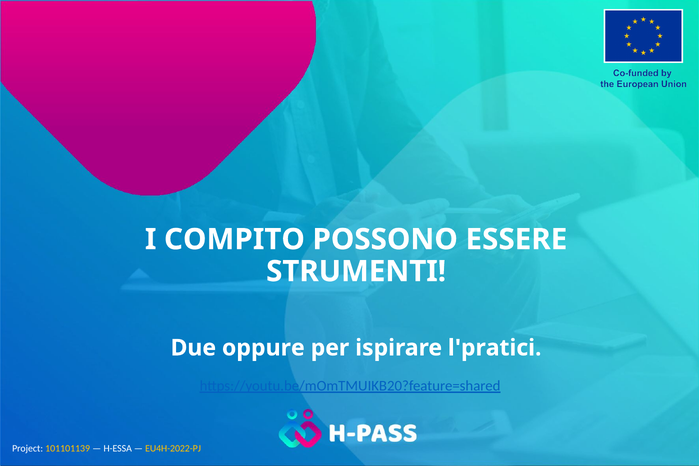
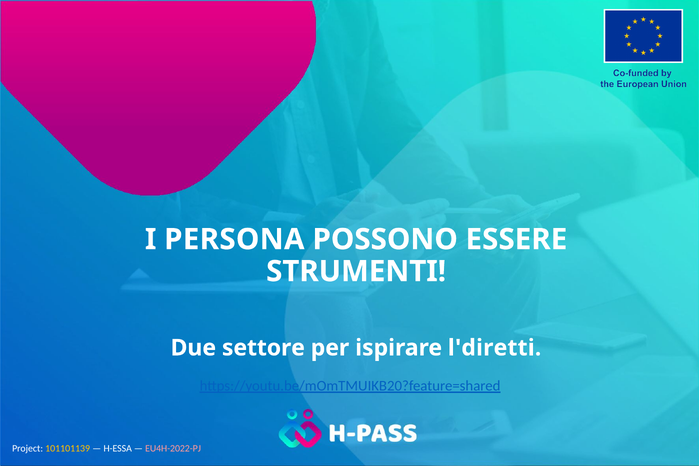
COMPITO: COMPITO -> PERSONA (234, 239)
oppure: oppure -> settore (263, 348)
l'pratici: l'pratici -> l'diretti (495, 348)
EU4H-2022-PJ colour: yellow -> pink (173, 449)
